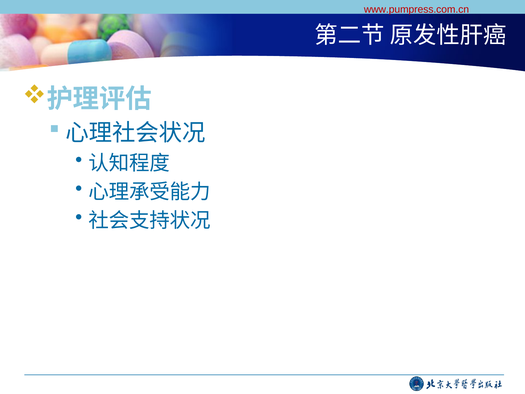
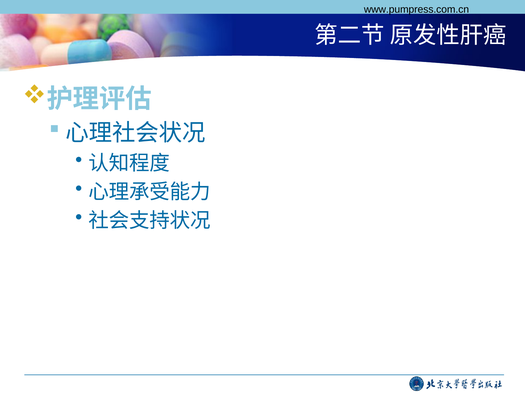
www.pumpress.com.cn colour: red -> black (416, 9)
